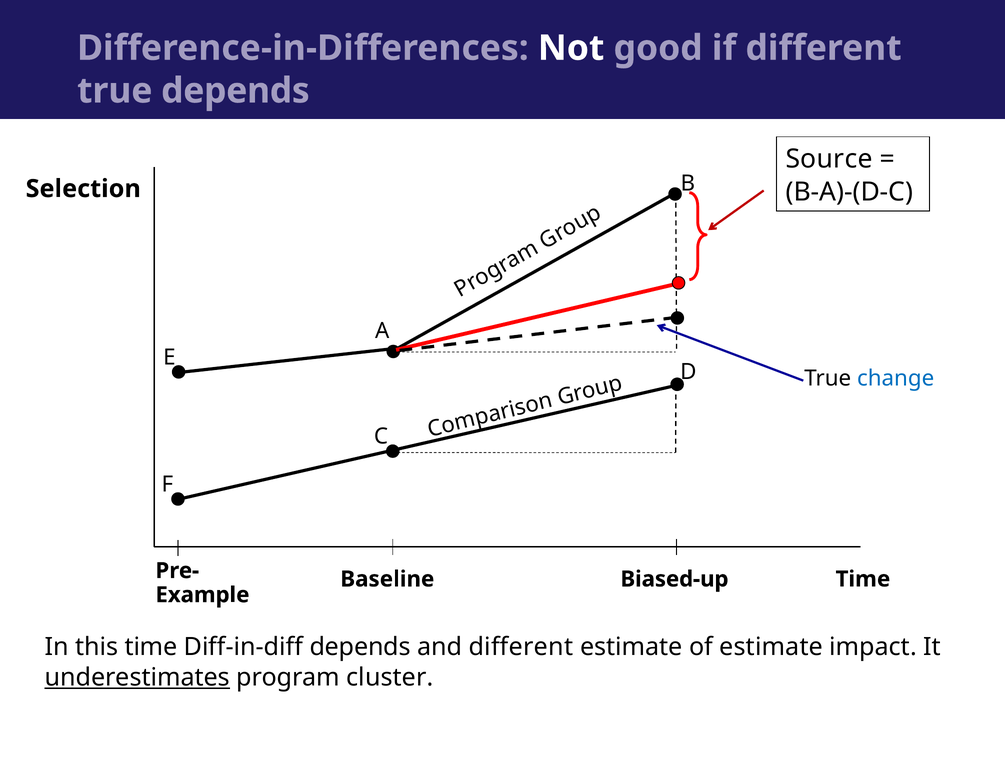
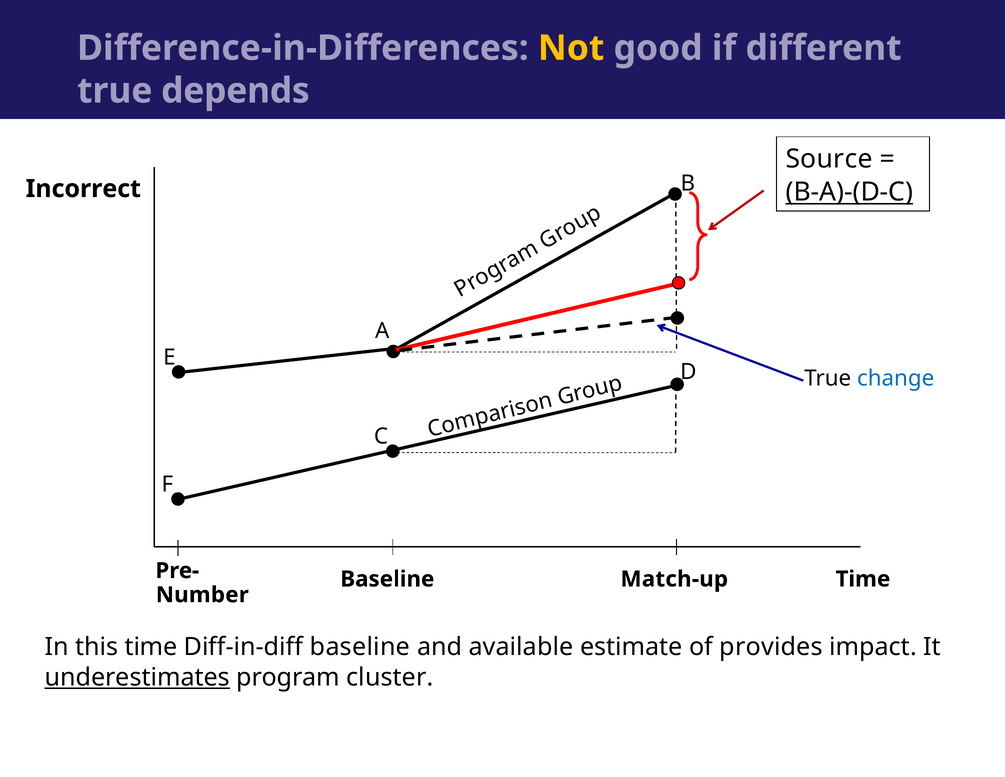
Not colour: white -> yellow (571, 48)
Selection: Selection -> Incorrect (83, 189)
B-A)-(D-C underline: none -> present (849, 192)
Biased-up: Biased-up -> Match-up (674, 579)
Example: Example -> Number (202, 595)
Diff-in-diff depends: depends -> baseline (360, 647)
and different: different -> available (521, 647)
of estimate: estimate -> provides (771, 647)
